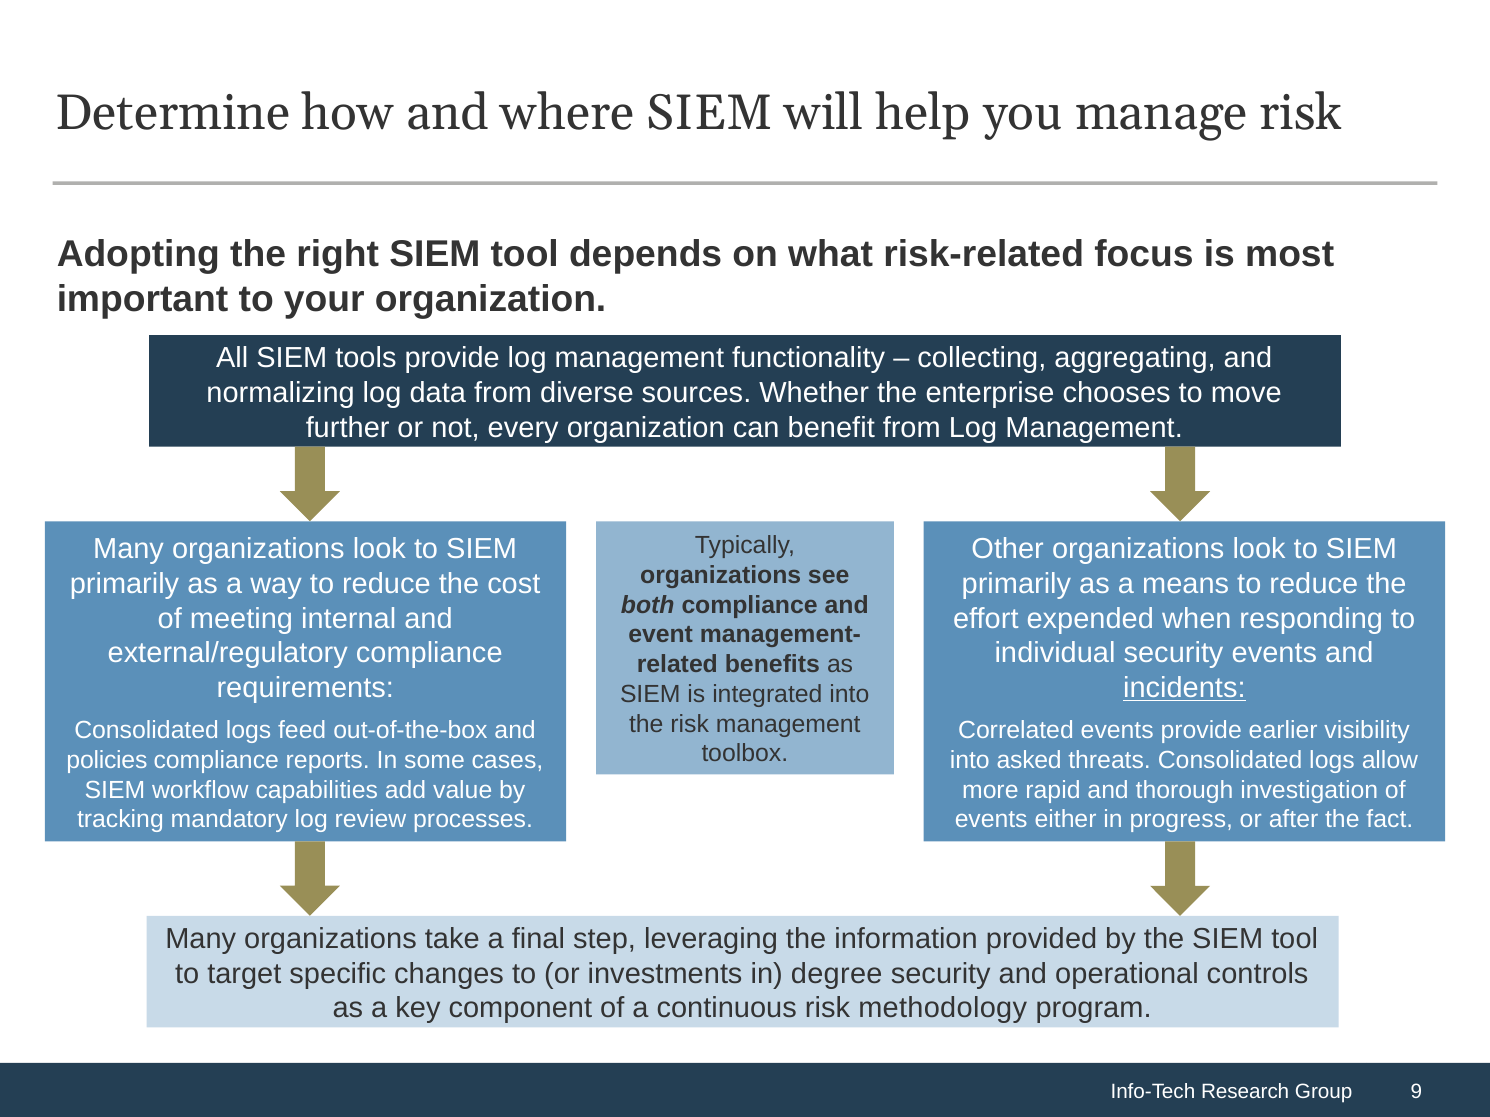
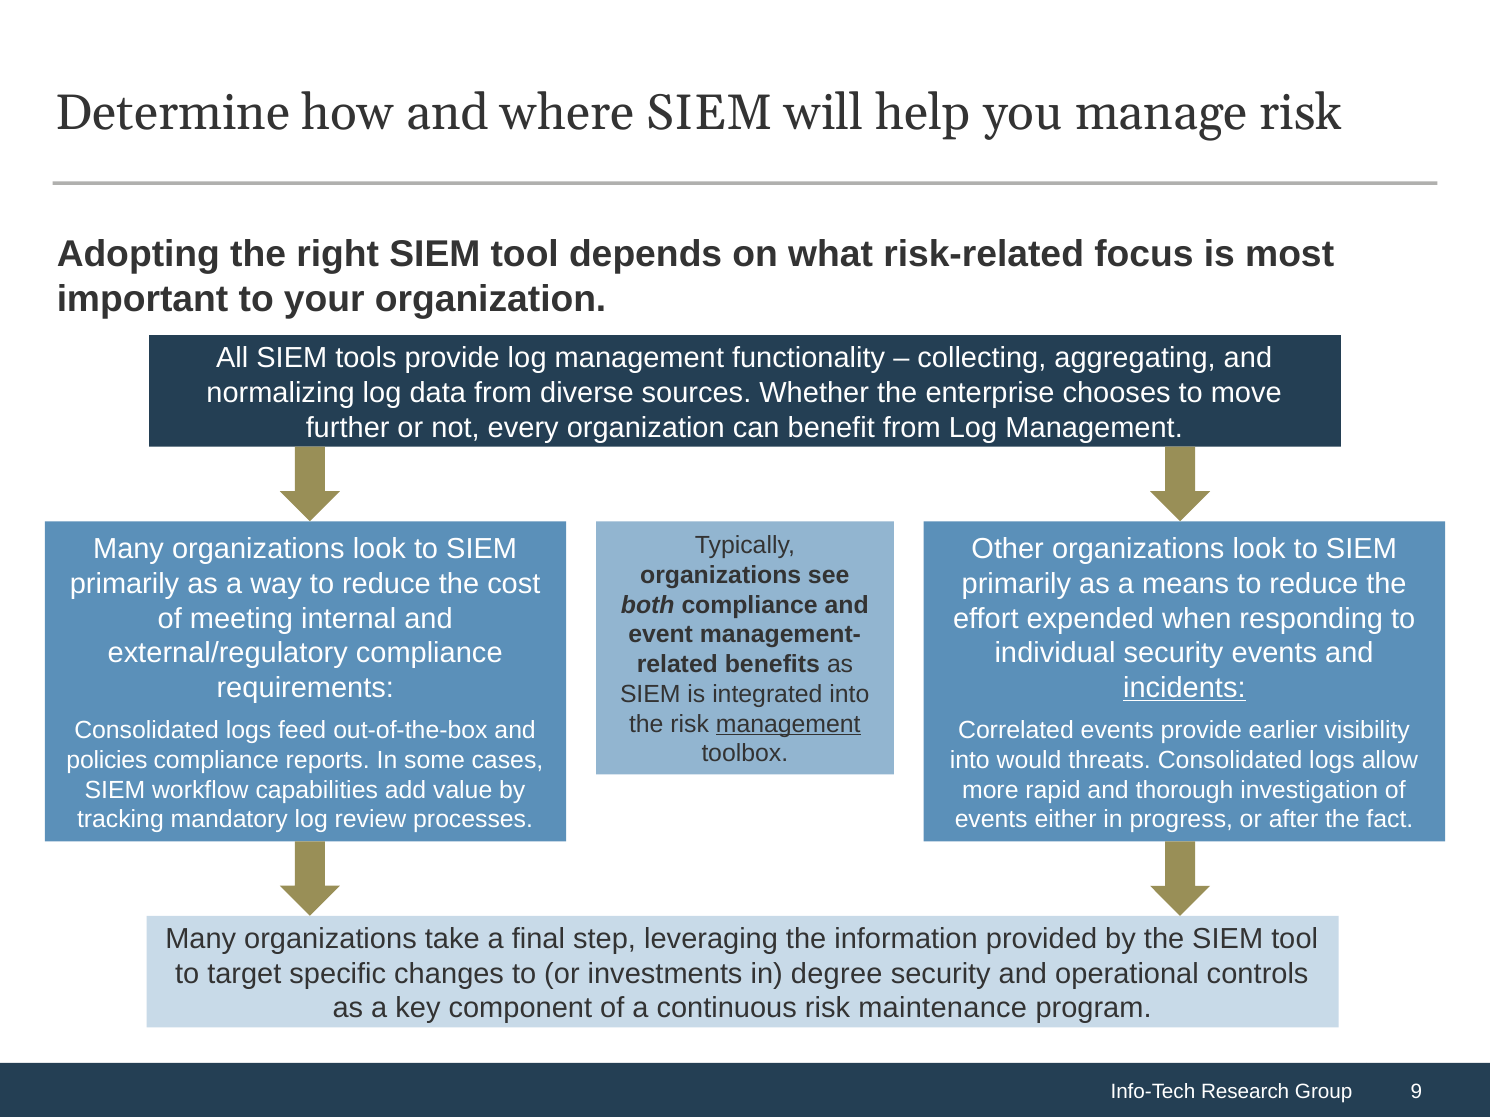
management underline: none -> present (788, 724)
asked: asked -> would (1029, 761)
methodology: methodology -> maintenance (943, 1009)
